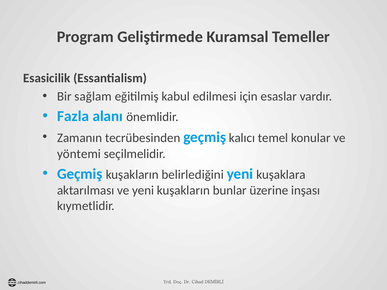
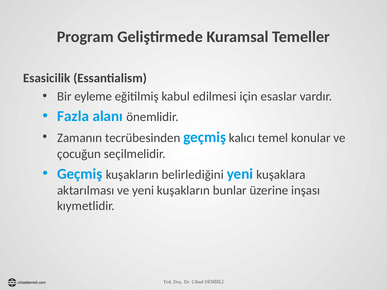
sağlam: sağlam -> eyleme (93, 96)
yöntemi: yöntemi -> çocuğun (79, 154)
